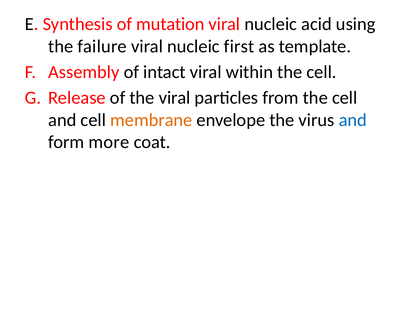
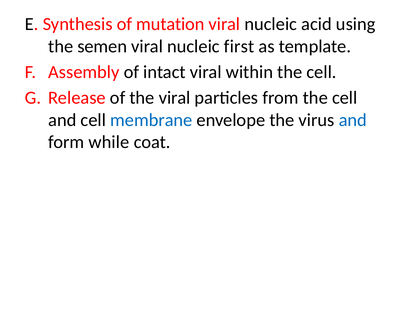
failure: failure -> semen (102, 46)
membrane colour: orange -> blue (151, 120)
more: more -> while (109, 142)
